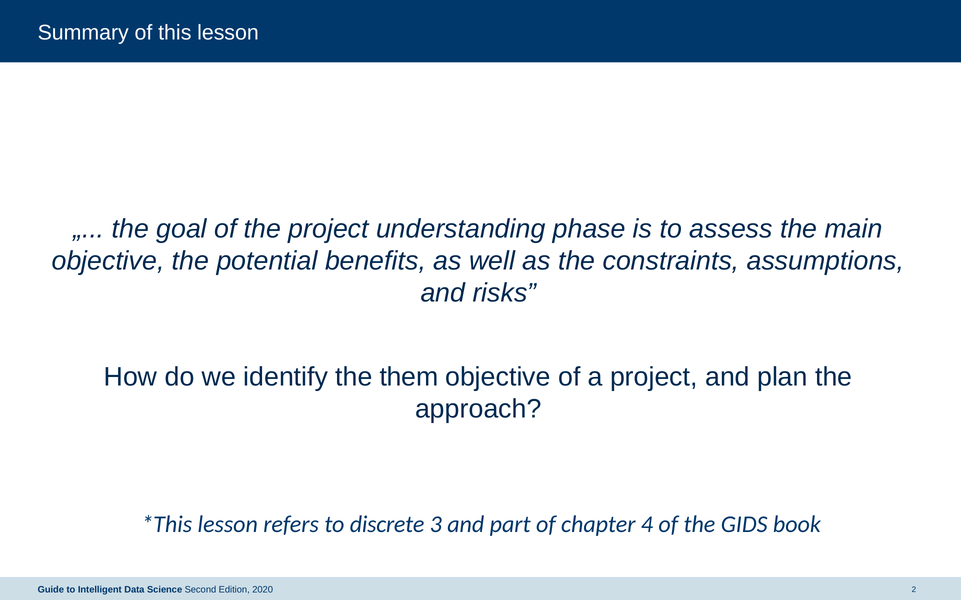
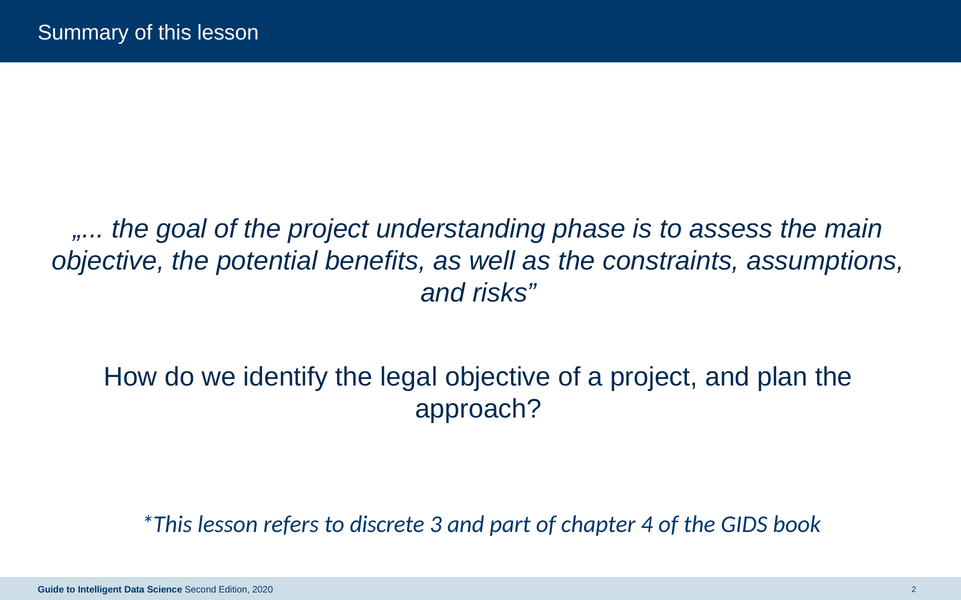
them: them -> legal (409, 378)
